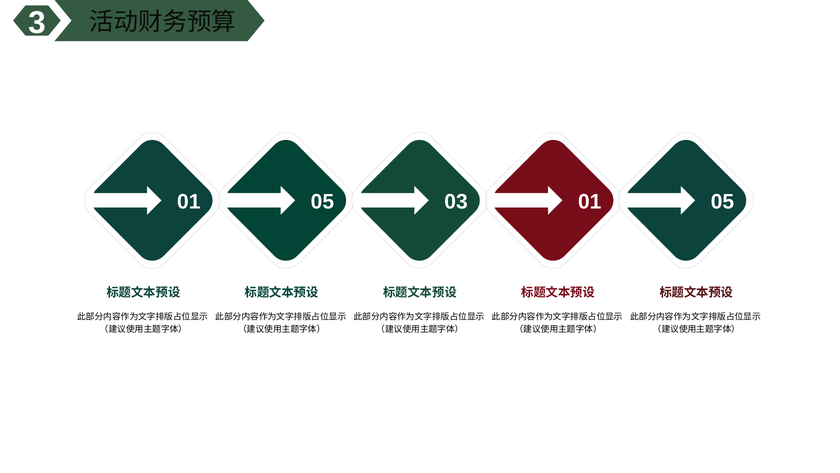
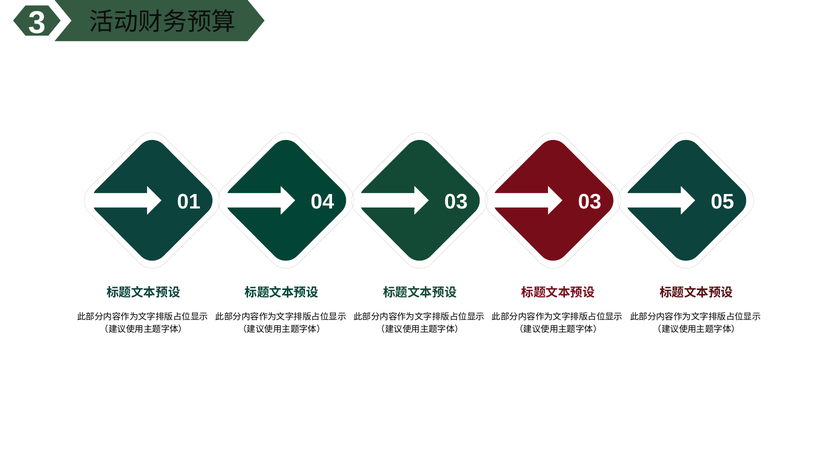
05: 05 -> 04 (322, 201)
03 01: 01 -> 03 (590, 201)
